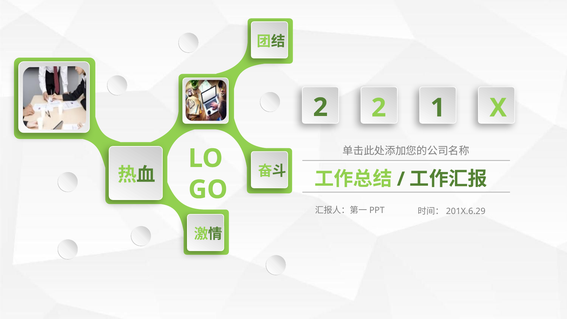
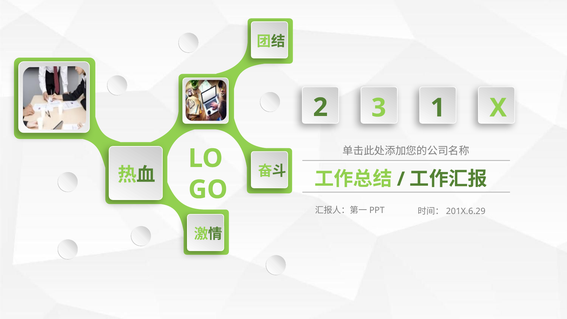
2 2: 2 -> 3 (379, 108)
